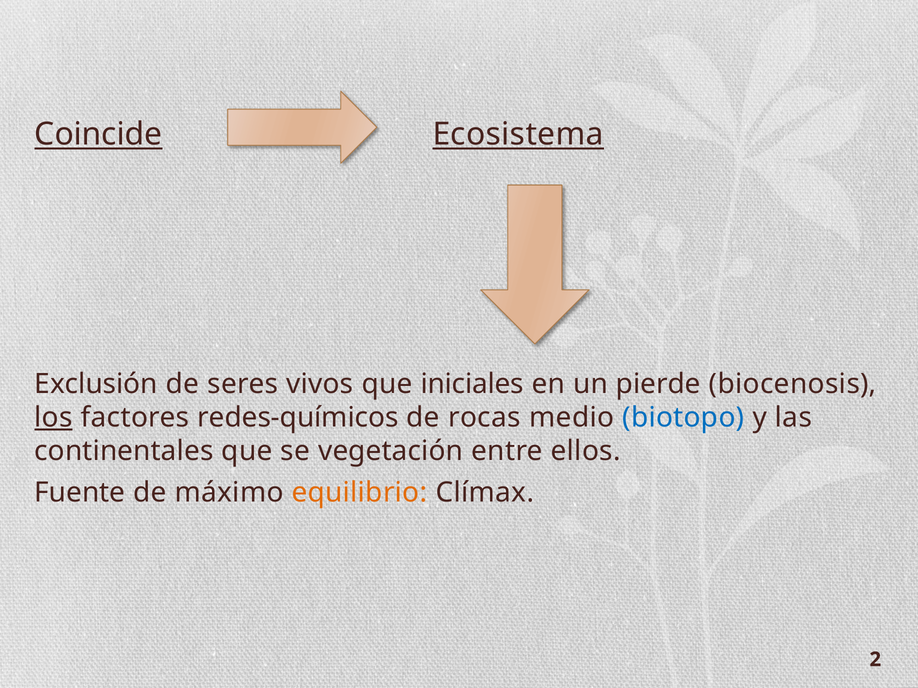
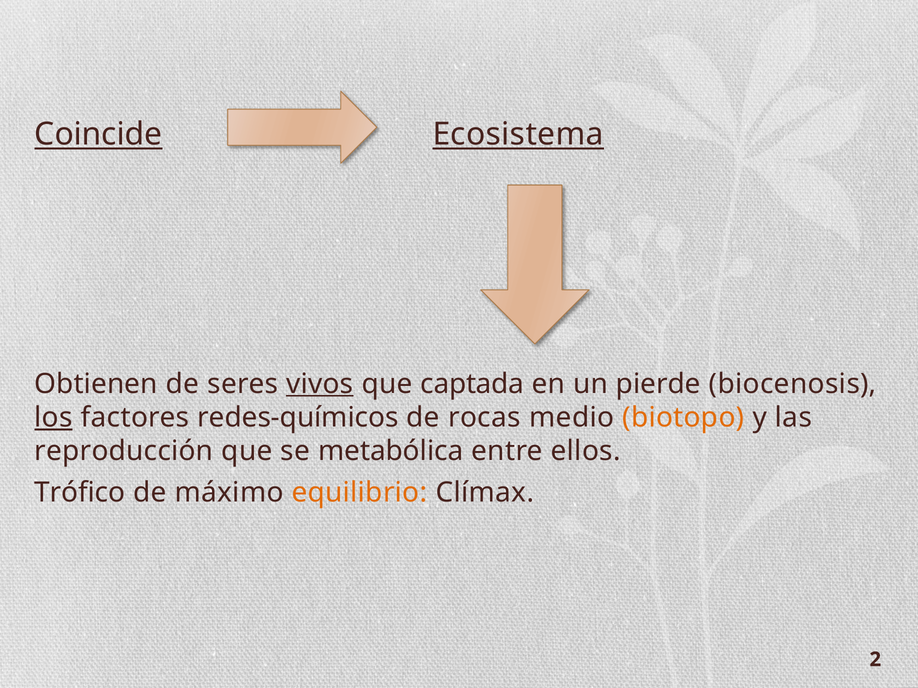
Exclusión: Exclusión -> Obtienen (96, 384)
vivos underline: none -> present (320, 384)
iniciales: iniciales -> captada (472, 384)
biotopo colour: blue -> orange (683, 418)
continentales: continentales -> reproducción (124, 451)
vegetación: vegetación -> metabólica (391, 451)
Fuente: Fuente -> Trófico (80, 493)
